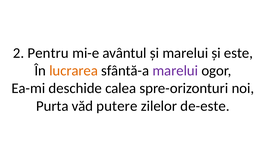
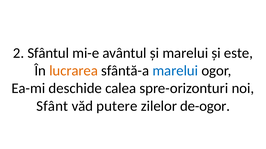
Pentru: Pentru -> Sfântul (48, 53)
marelui colour: purple -> blue (175, 71)
Purta: Purta -> Sfânt (52, 106)
de-este: de-este -> de-ogor (205, 106)
